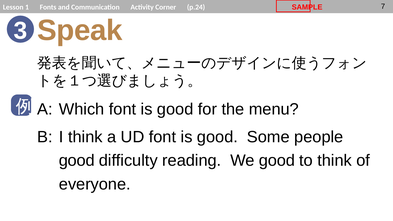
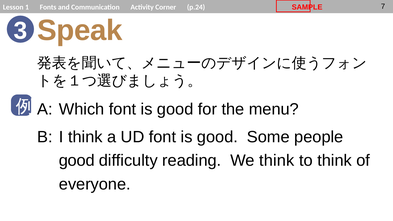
We good: good -> think (277, 161)
